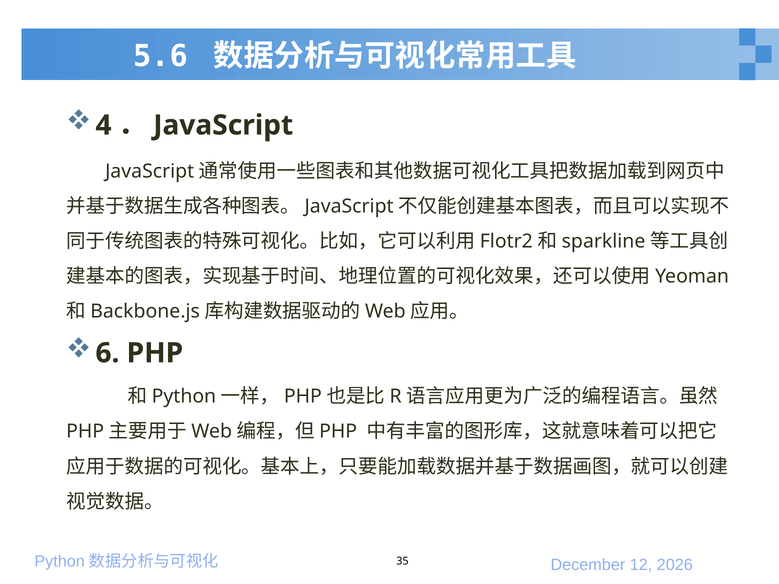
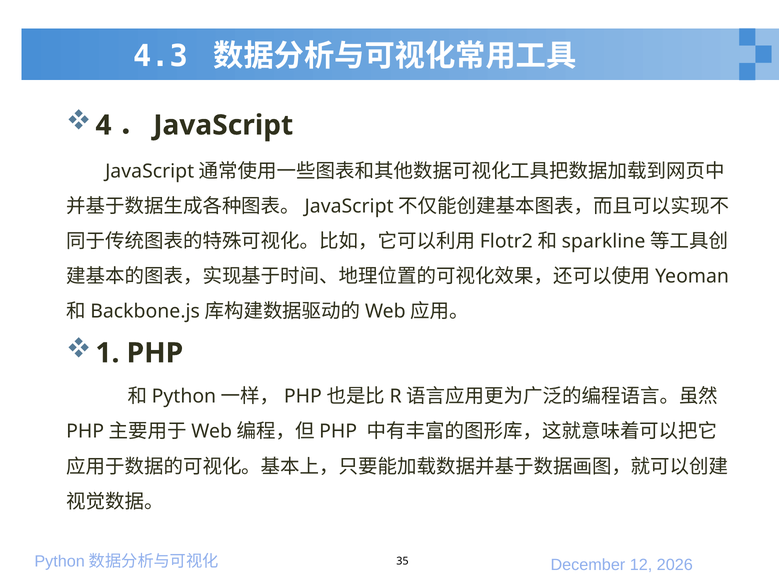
5.6: 5.6 -> 4.3 (161, 56)
6: 6 -> 1 (107, 353)
